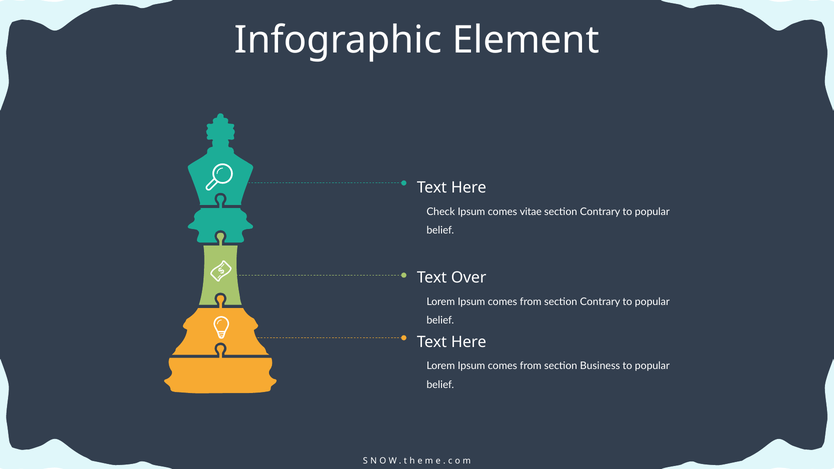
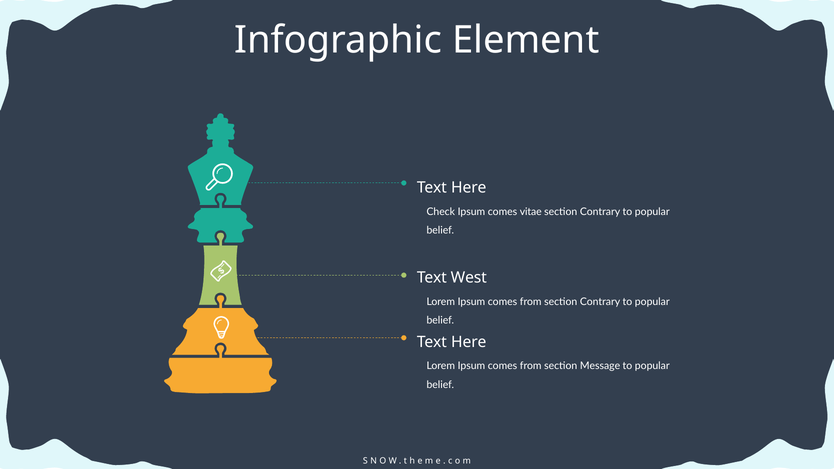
Over: Over -> West (469, 278)
Business: Business -> Message (600, 366)
